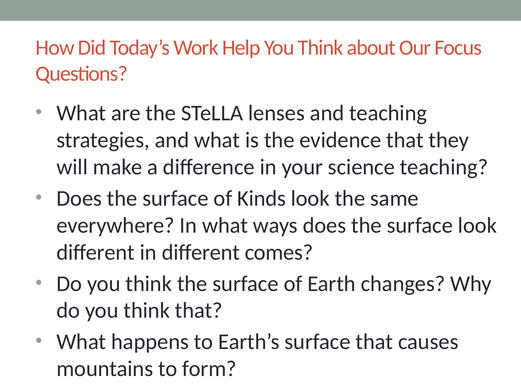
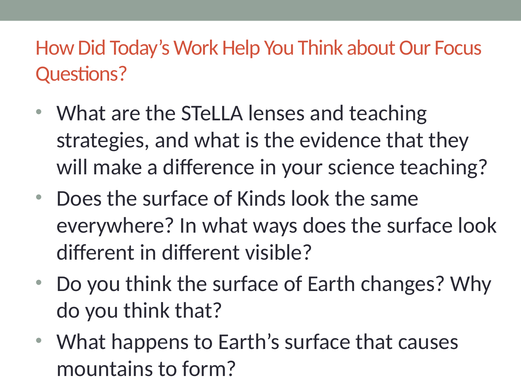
comes: comes -> visible (279, 252)
